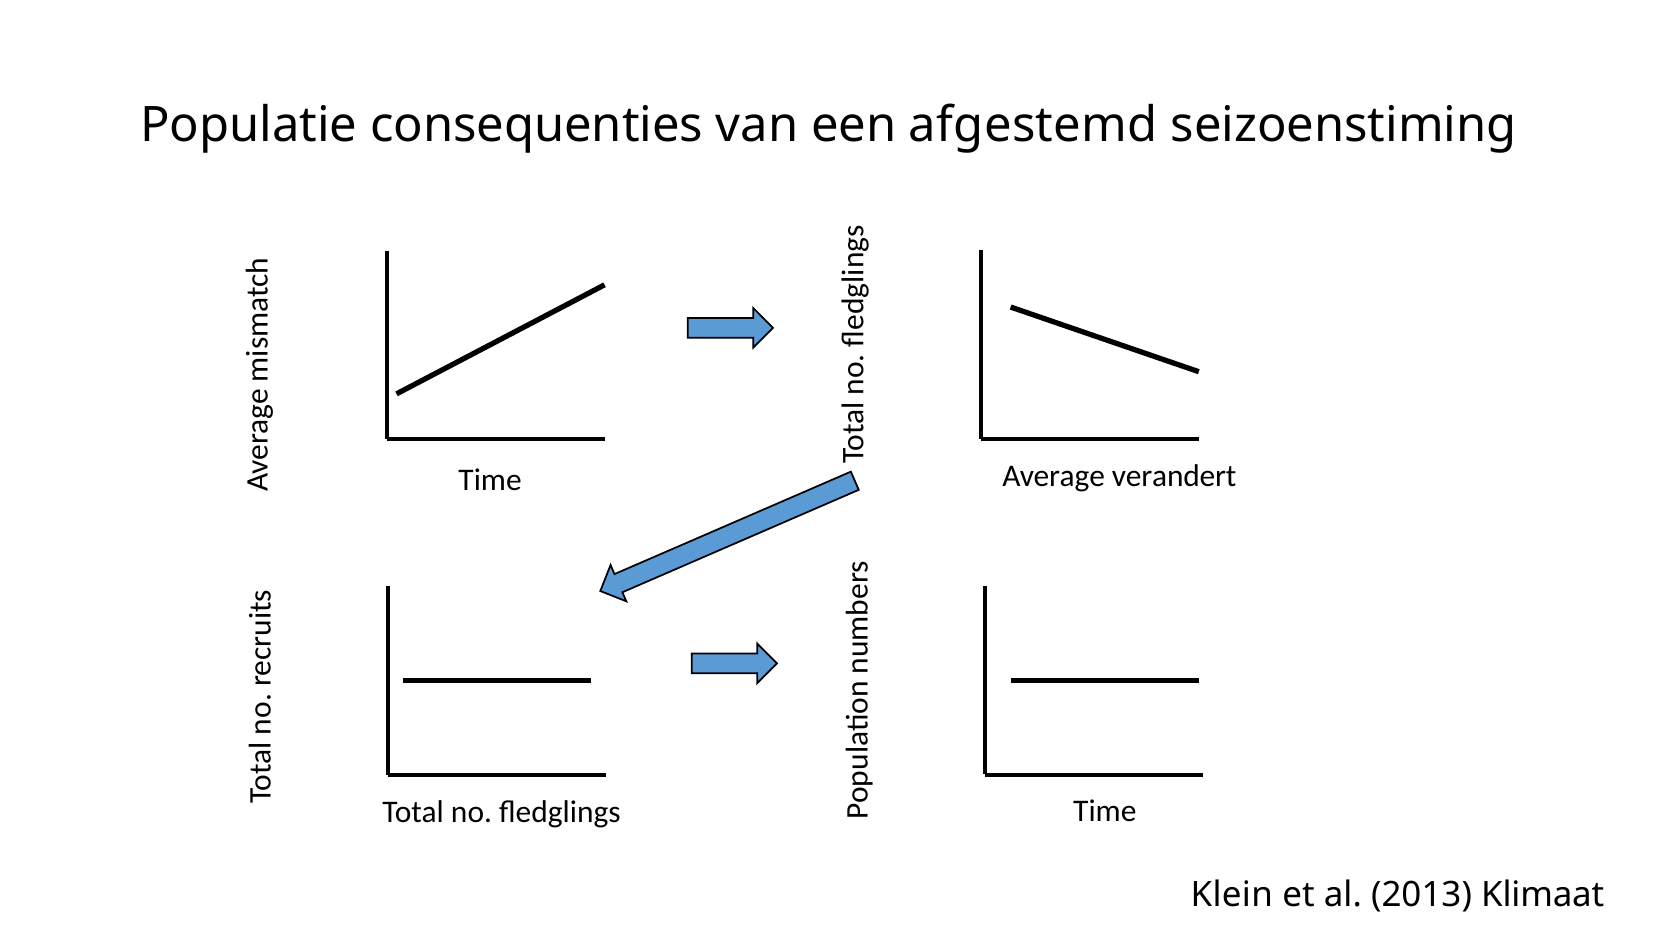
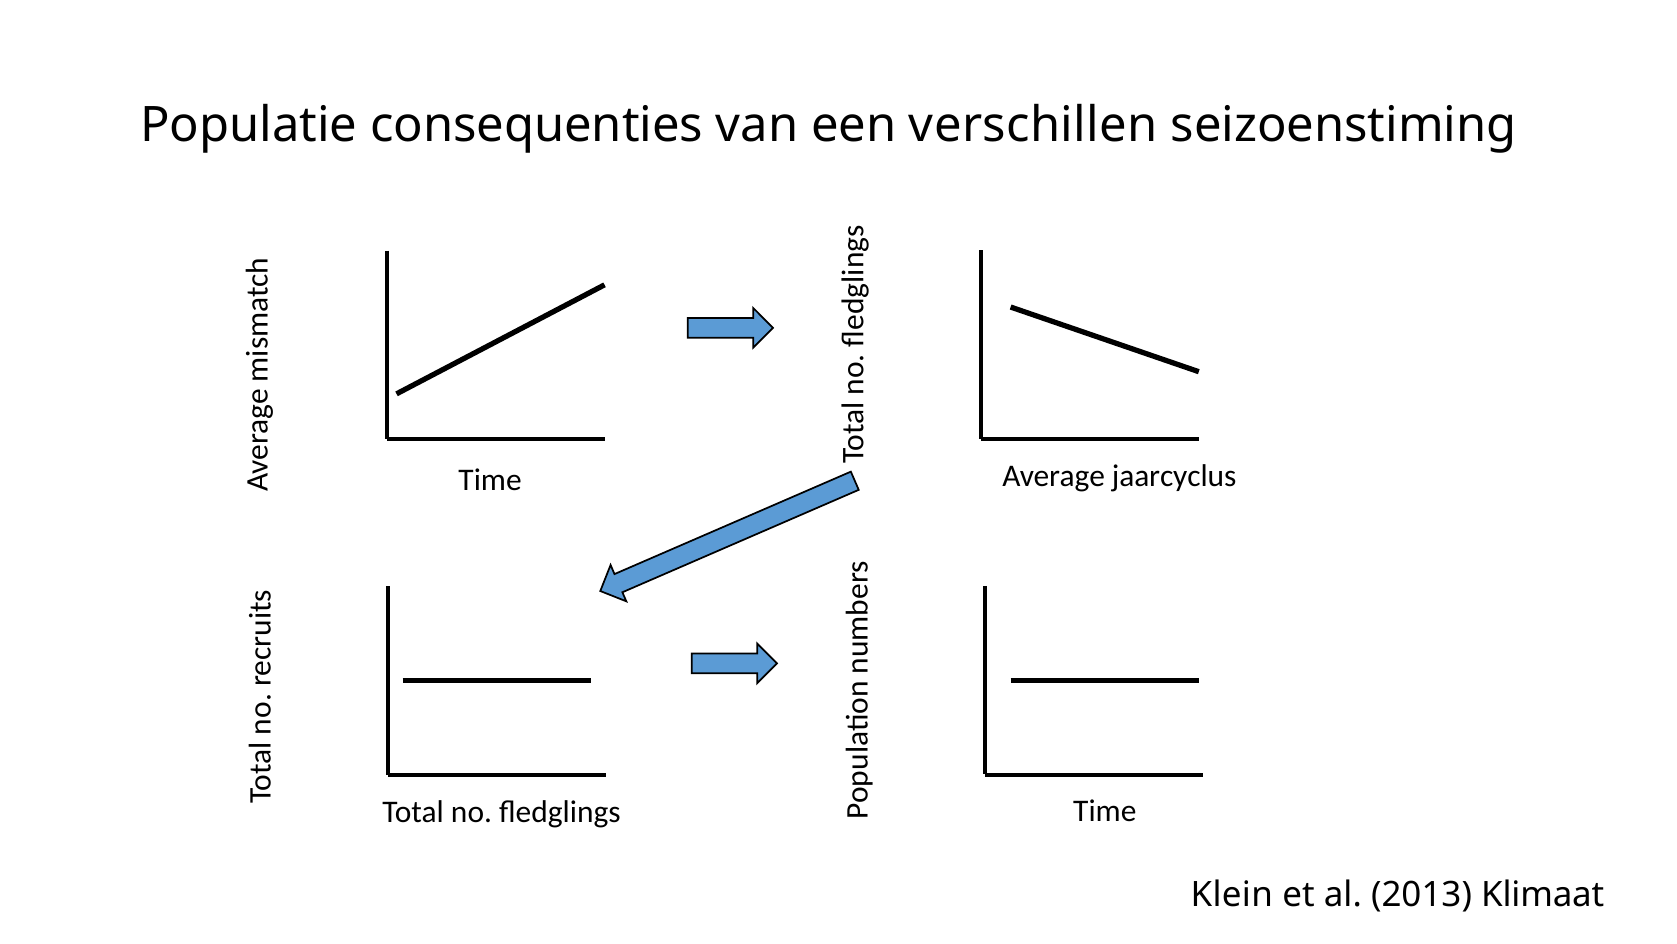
afgestemd: afgestemd -> verschillen (1033, 125)
verandert: verandert -> jaarcyclus (1174, 476)
